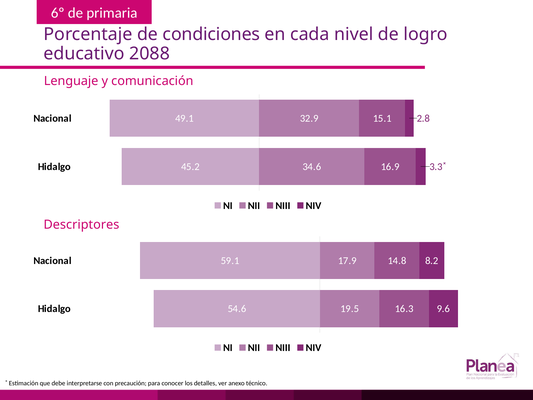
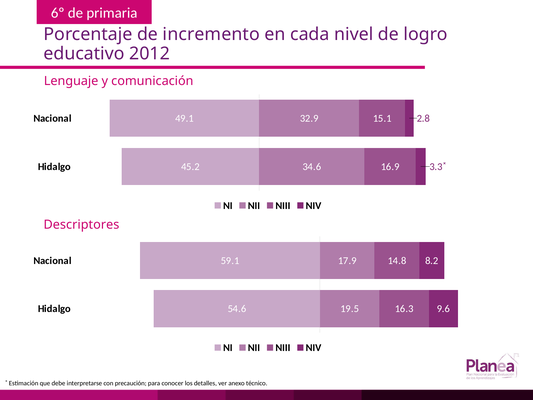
condiciones: condiciones -> incremento (211, 34)
2088: 2088 -> 2012 (150, 54)
